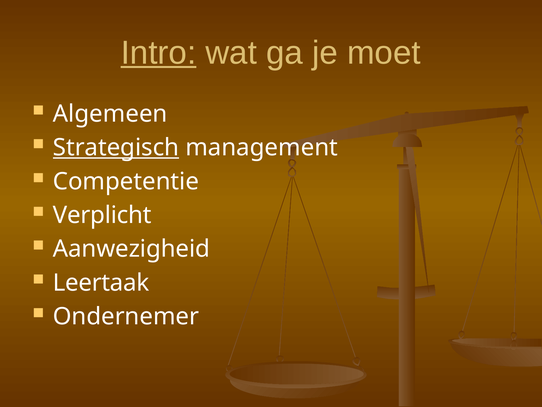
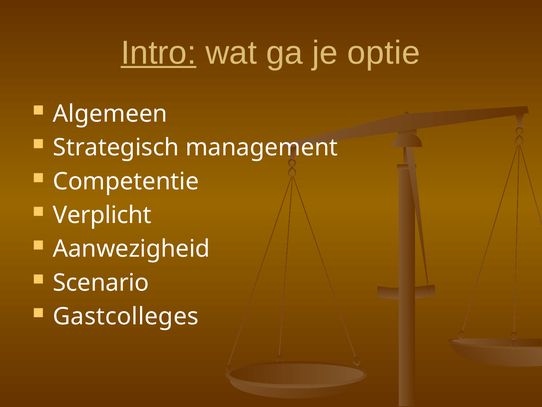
moet: moet -> optie (384, 53)
Strategisch underline: present -> none (116, 147)
Leertaak: Leertaak -> Scenario (101, 282)
Ondernemer: Ondernemer -> Gastcolleges (126, 316)
